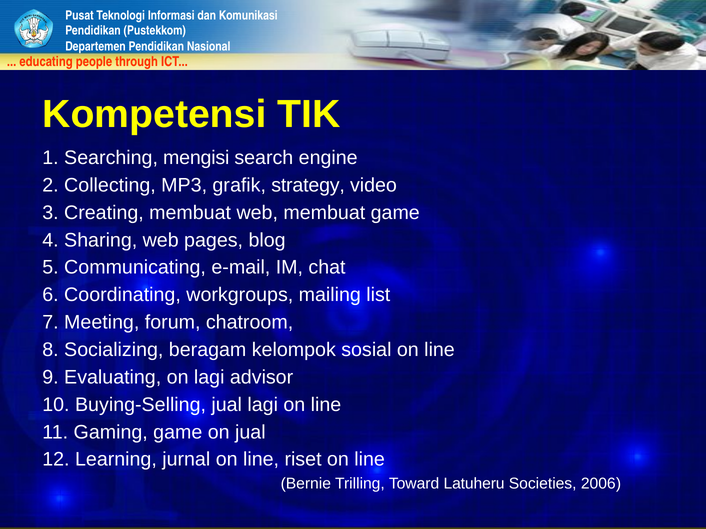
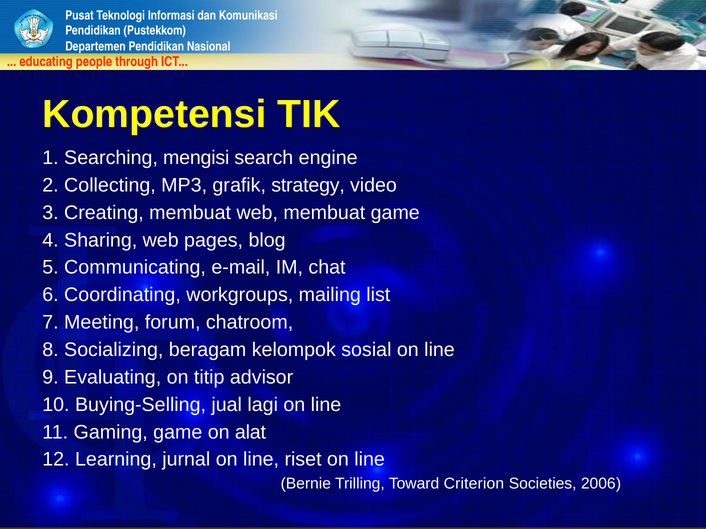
on lagi: lagi -> titip (209, 378)
on jual: jual -> alat (250, 432)
Latuheru: Latuheru -> Criterion (474, 484)
